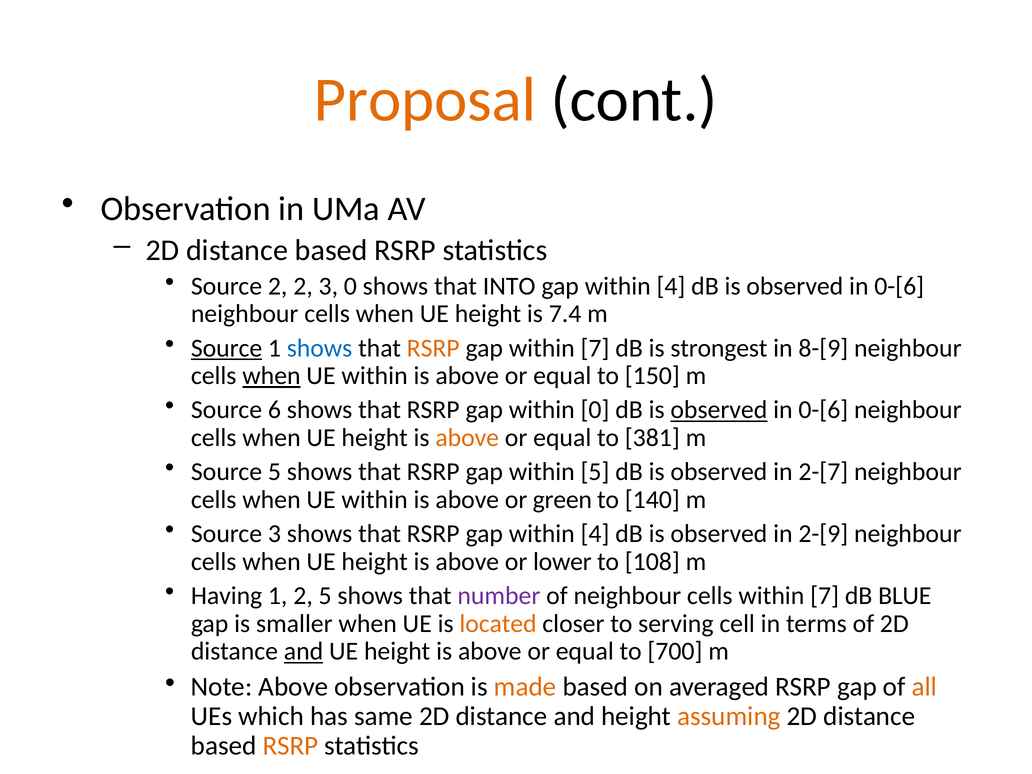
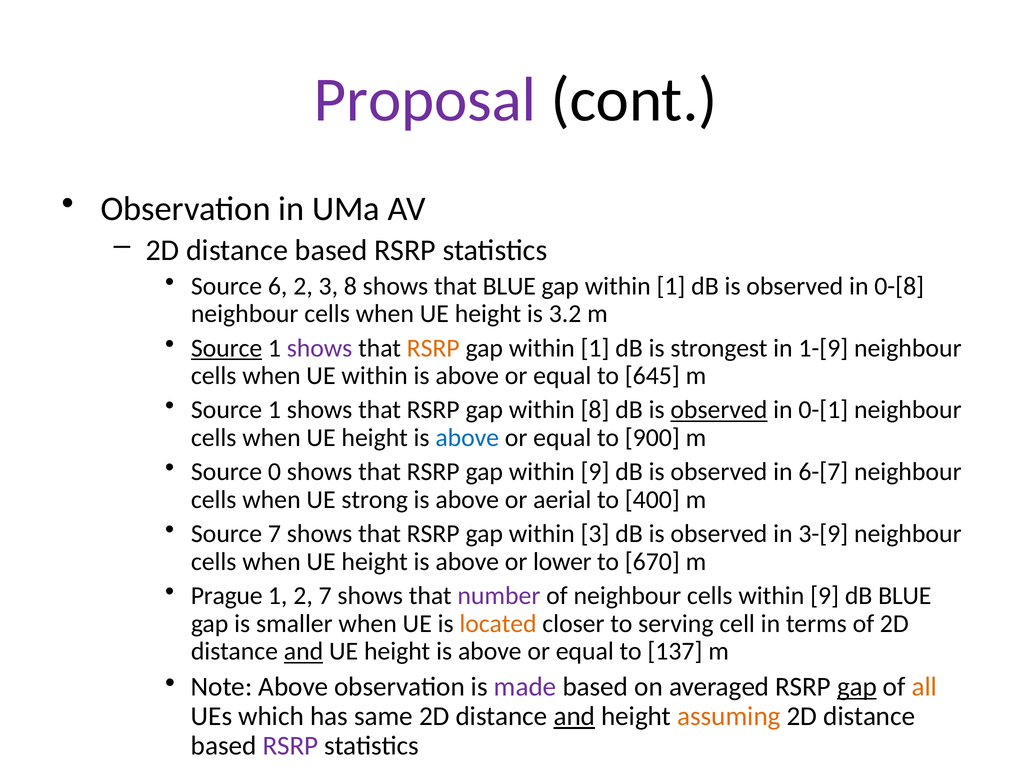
Proposal colour: orange -> purple (425, 100)
Source 2: 2 -> 6 (278, 286)
3 0: 0 -> 8 (350, 286)
that INTO: INTO -> BLUE (509, 286)
4: 4 -> 1 (671, 286)
0-[6: 0-[6 -> 0-[8 (899, 286)
7.4: 7.4 -> 3.2 (565, 314)
shows colour: blue -> purple (320, 348)
7: 7 -> 1 (595, 348)
8-[9: 8-[9 -> 1-[9 (823, 348)
when underline: present -> none (271, 376)
150: 150 -> 645 (652, 376)
6: 6 -> 1 (274, 410)
within 0: 0 -> 8 (595, 410)
0-[6: 0-[6 -> 0-[1 (823, 410)
above colour: orange -> blue (467, 438)
381: 381 -> 900 (652, 438)
Source 5: 5 -> 0 (274, 472)
gap within 5: 5 -> 9 (595, 472)
2-[7: 2-[7 -> 6-[7 (823, 472)
within: within -> strong (375, 500)
green: green -> aerial (562, 500)
140: 140 -> 400 (652, 500)
Source 3: 3 -> 7 (274, 534)
RSRP gap within 4: 4 -> 3 (595, 534)
2-[9: 2-[9 -> 3-[9 (823, 534)
108: 108 -> 670 (652, 562)
Having: Having -> Prague (227, 596)
2 5: 5 -> 7 (325, 596)
cells within 7: 7 -> 9 (825, 596)
700: 700 -> 137 (675, 651)
made colour: orange -> purple (525, 687)
gap underline: none -> present (857, 687)
and underline: none -> present (574, 716)
RSRP colour: orange -> purple (290, 746)
